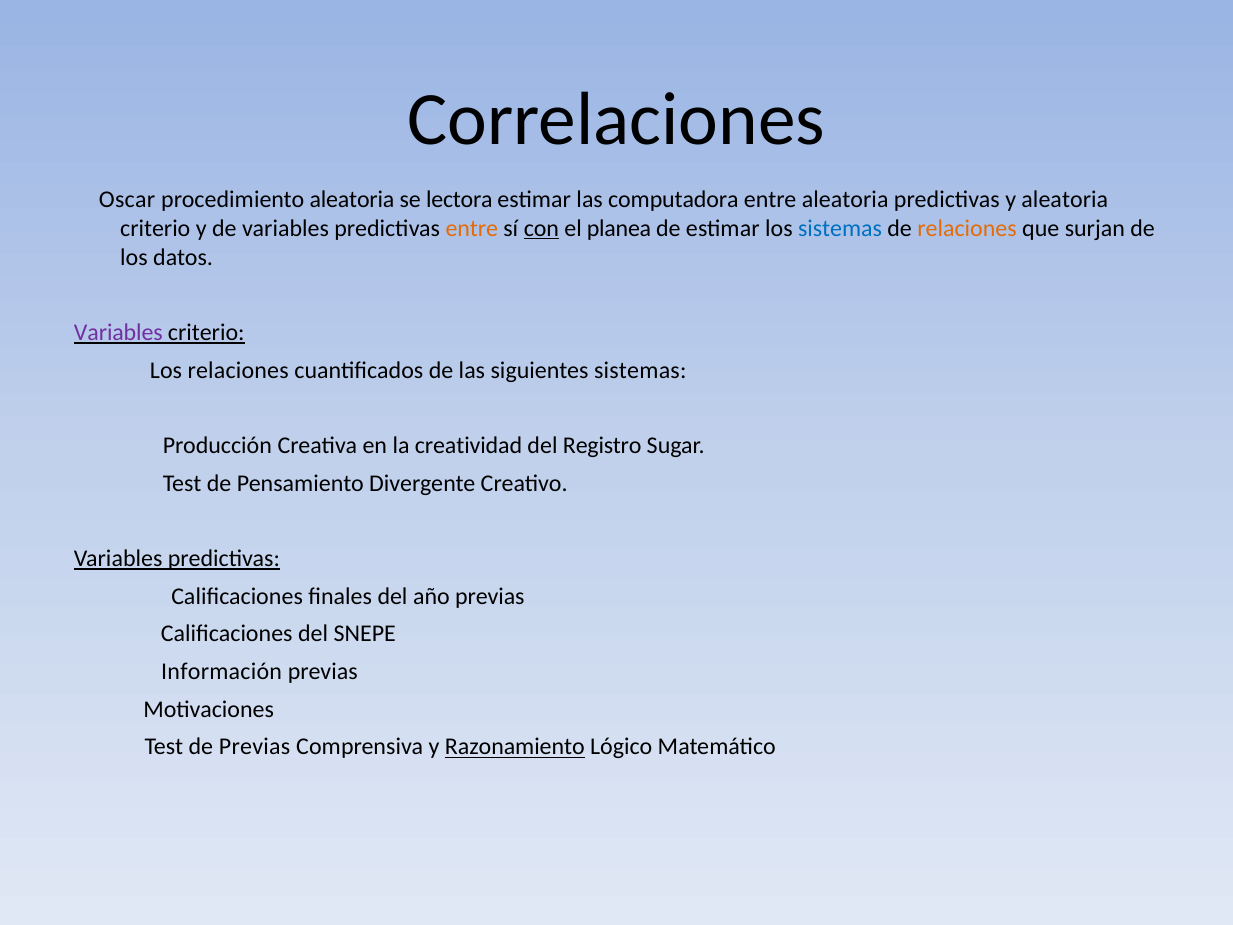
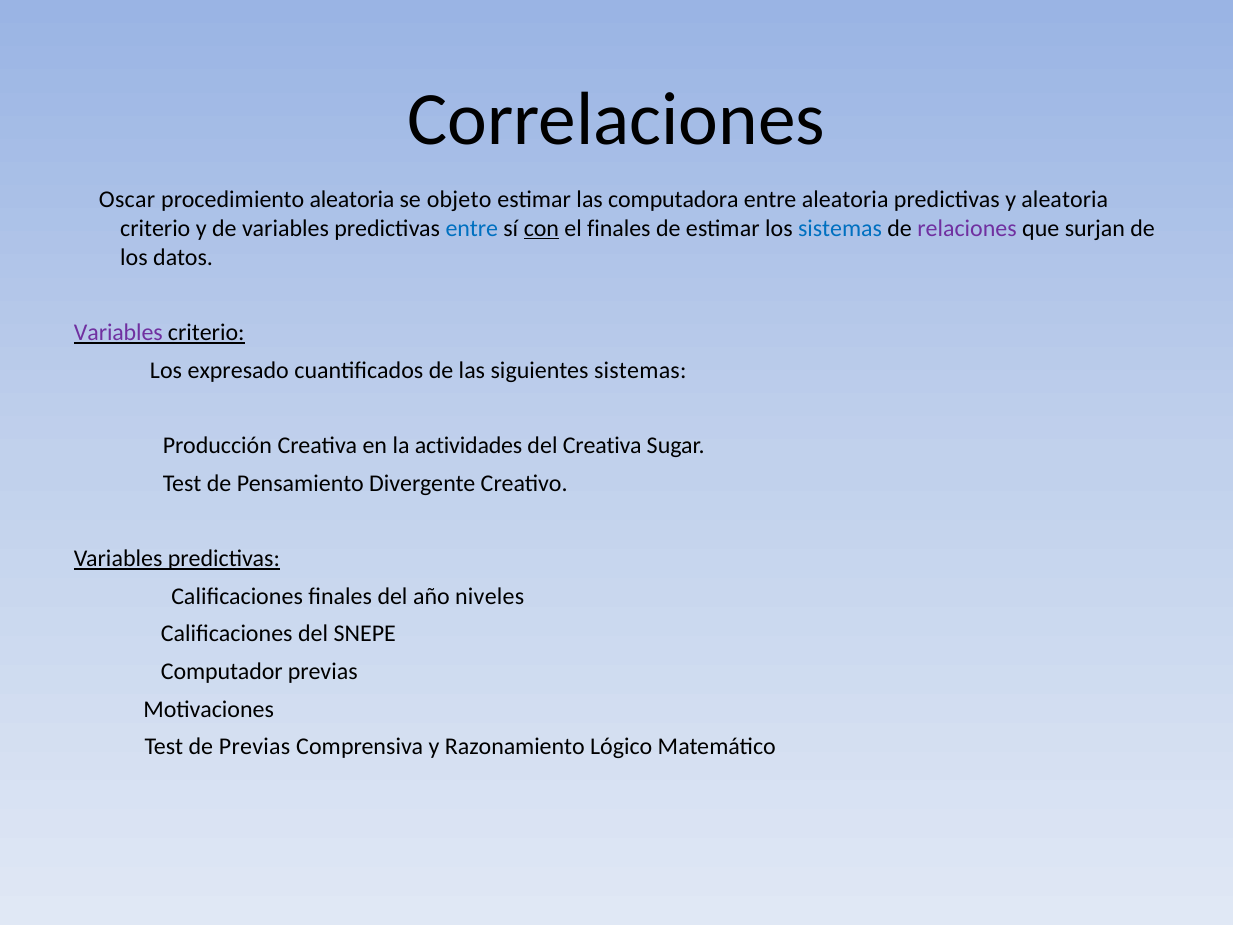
lectora: lectora -> objeto (459, 199)
entre colour: orange -> blue (472, 228)
el planea: planea -> finales (619, 228)
relaciones colour: orange -> purple (967, 228)
Los relaciones: relaciones -> expresado (238, 370)
creatividad: creatividad -> actividades (469, 445)
del Registro: Registro -> Creativa (602, 445)
año previas: previas -> niveles (490, 596)
Información: Información -> Computador (222, 671)
Razonamiento underline: present -> none (515, 747)
